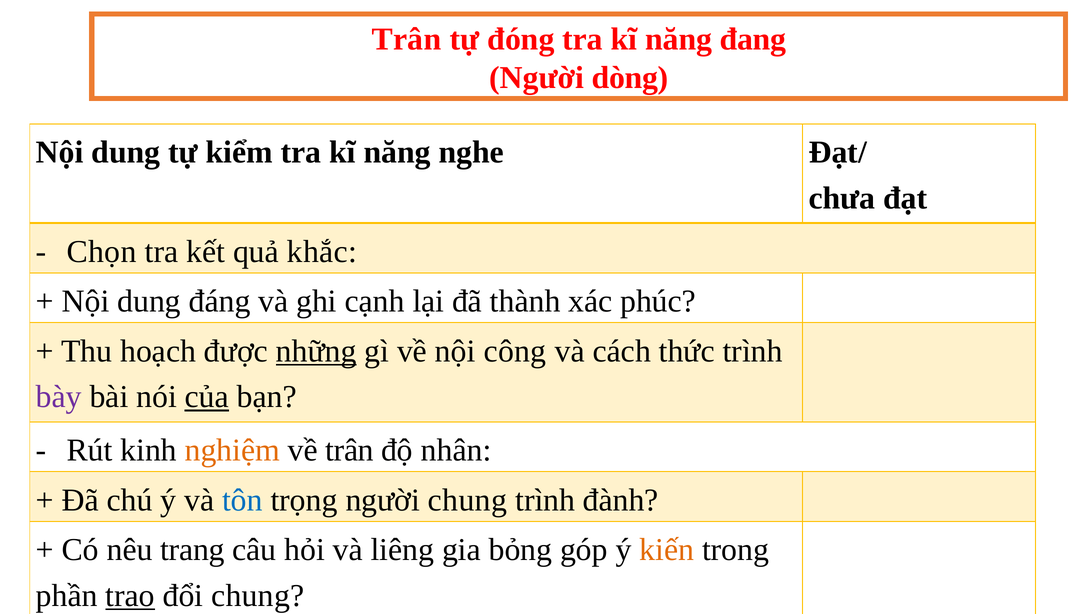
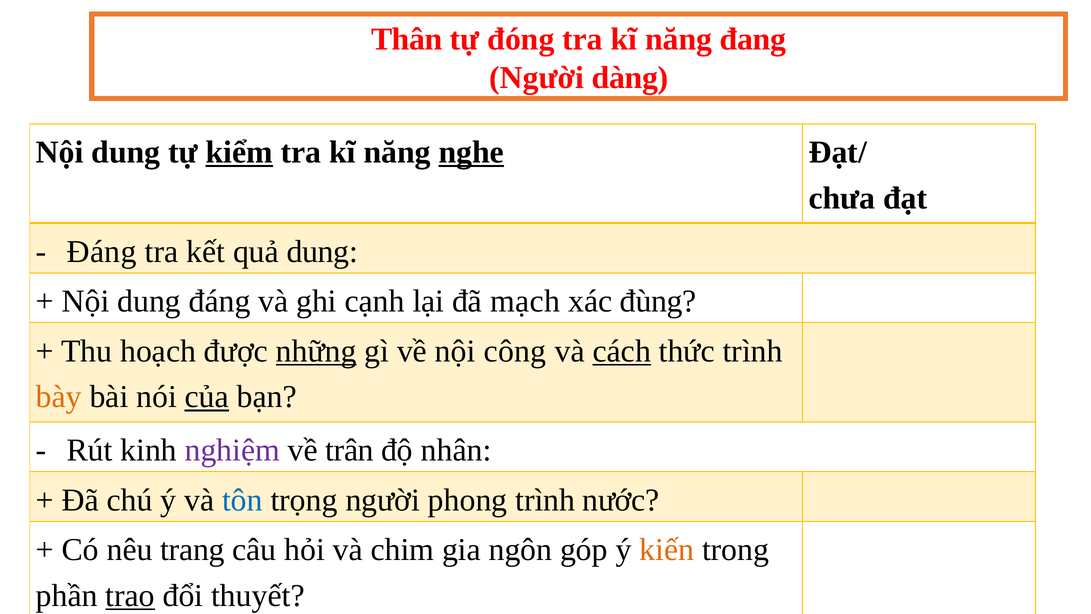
Trân: Trân -> Thân (407, 39)
dòng: dòng -> dàng (630, 78)
kiểm underline: none -> present (239, 152)
nghe underline: none -> present (471, 152)
Chọn: Chọn -> Đáng (102, 252)
quả khắc: khắc -> dung (322, 252)
thành: thành -> mạch (525, 301)
phúc: phúc -> đùng (658, 301)
cách underline: none -> present (622, 351)
bày colour: purple -> orange (59, 397)
nghiệm colour: orange -> purple (232, 450)
người chung: chung -> phong (468, 500)
đành: đành -> nước (621, 500)
liêng: liêng -> chim (402, 550)
bỏng: bỏng -> ngôn (520, 550)
đổi chung: chung -> thuyết (258, 595)
